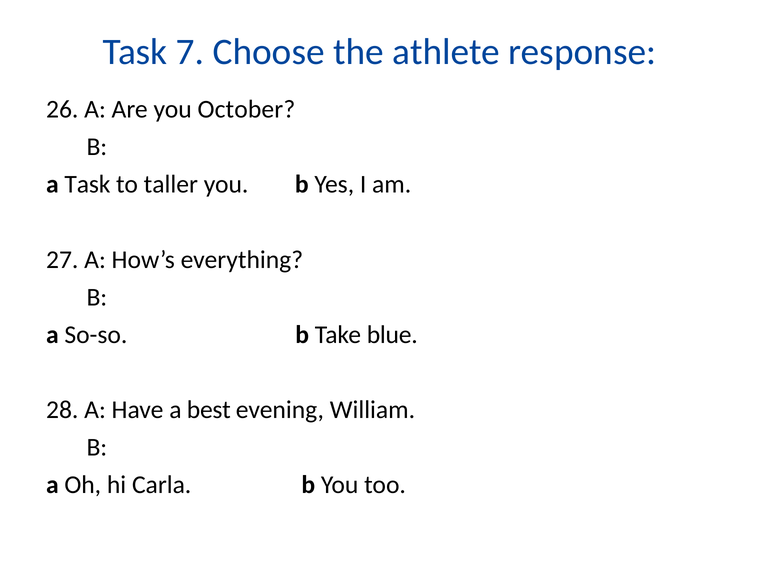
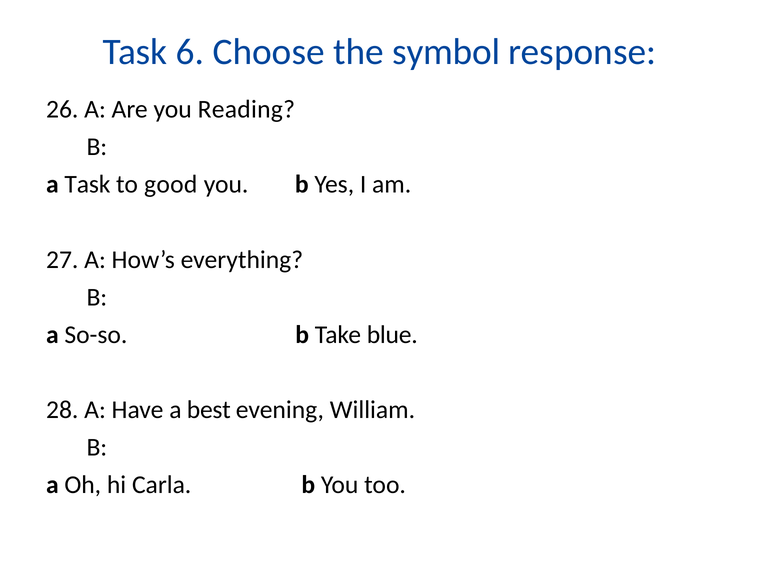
7: 7 -> 6 (190, 52)
athlete: athlete -> symbol (446, 52)
October: October -> Reading (246, 109)
taller: taller -> good (171, 185)
